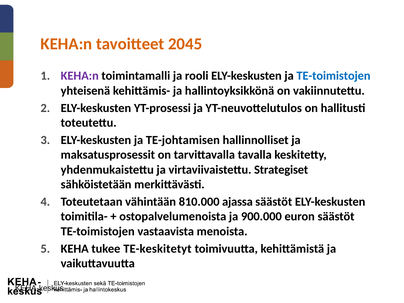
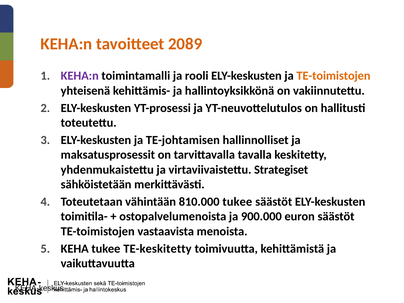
2045: 2045 -> 2089 (185, 44)
TE-toimistojen colour: blue -> orange (333, 76)
810.000 ajassa: ajassa -> tukee (237, 202)
TE-keskitetyt: TE-keskitetyt -> TE-keskitetty (157, 249)
